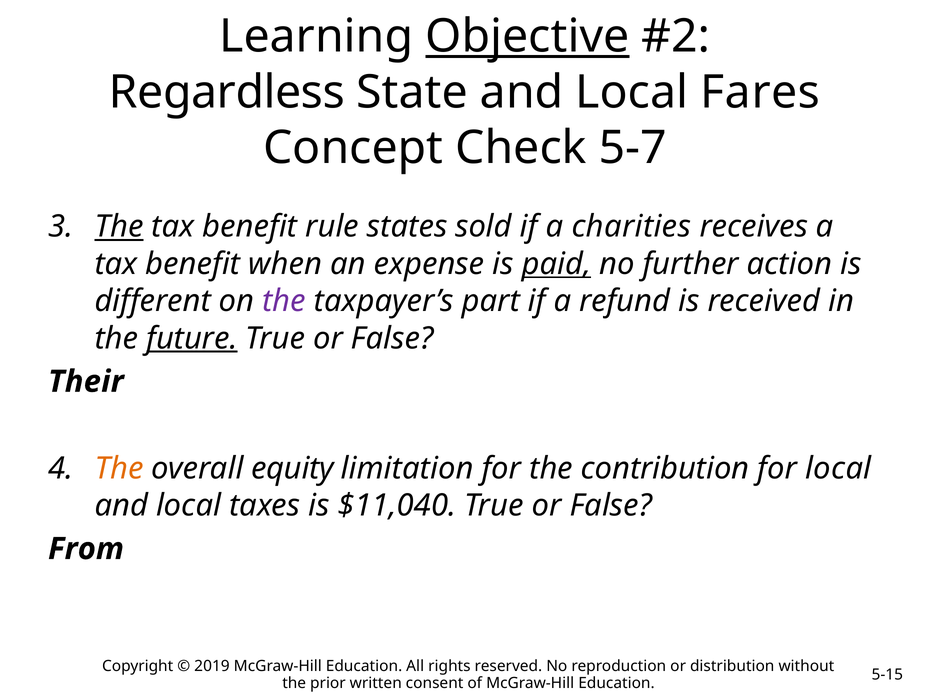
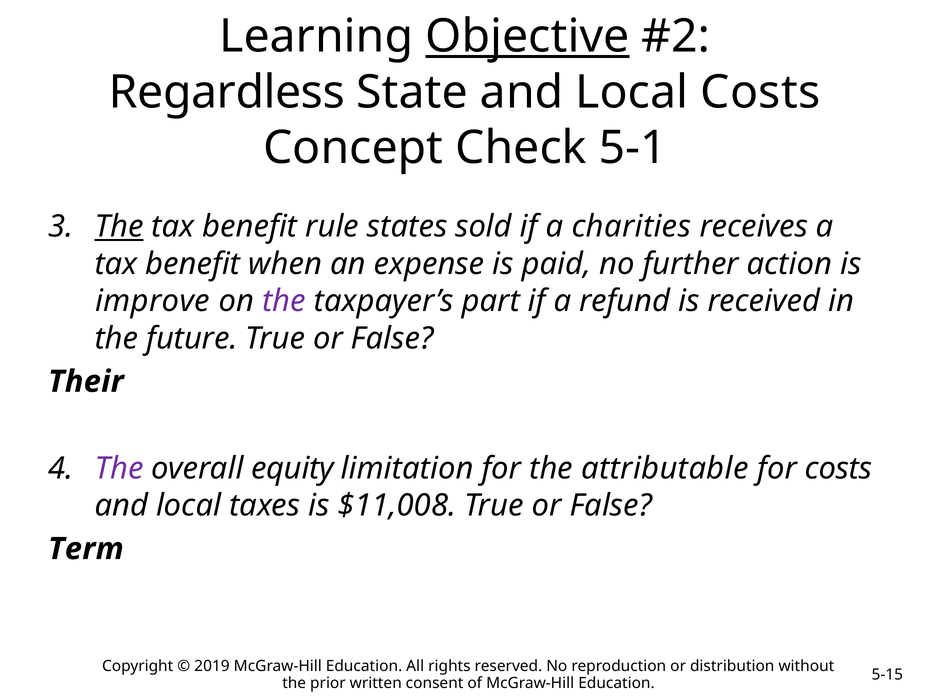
Local Fares: Fares -> Costs (760, 92)
5-7: 5-7 -> 5-1 (633, 148)
paid underline: present -> none (556, 264)
different: different -> improve (152, 301)
future underline: present -> none (192, 339)
The colour: orange -> purple (119, 469)
contribution: contribution -> attributable (665, 469)
for local: local -> costs (839, 469)
$11,040: $11,040 -> $11,008 (397, 506)
From: From -> Term (86, 549)
